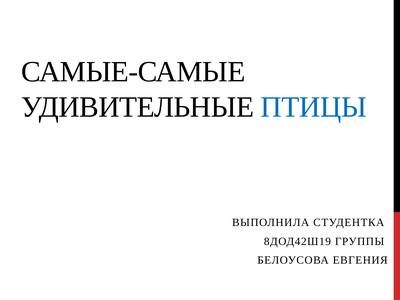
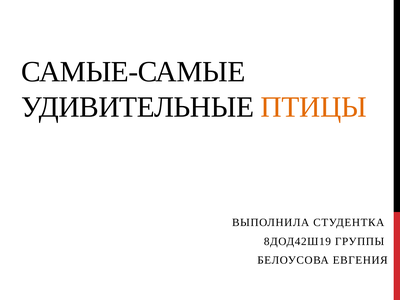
ПТИЦЫ colour: blue -> orange (314, 107)
